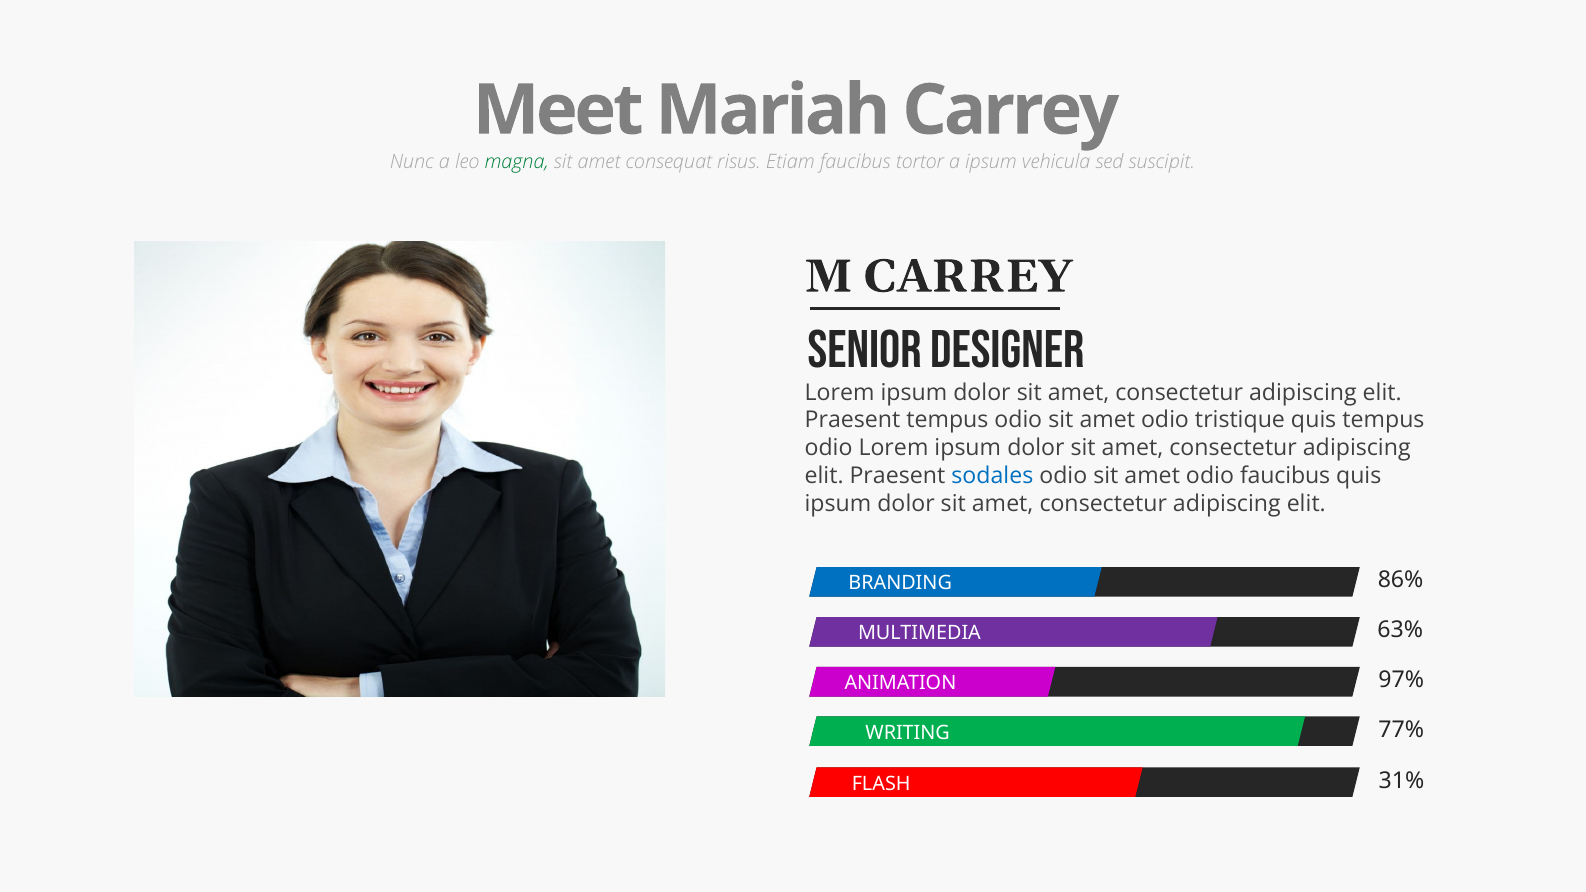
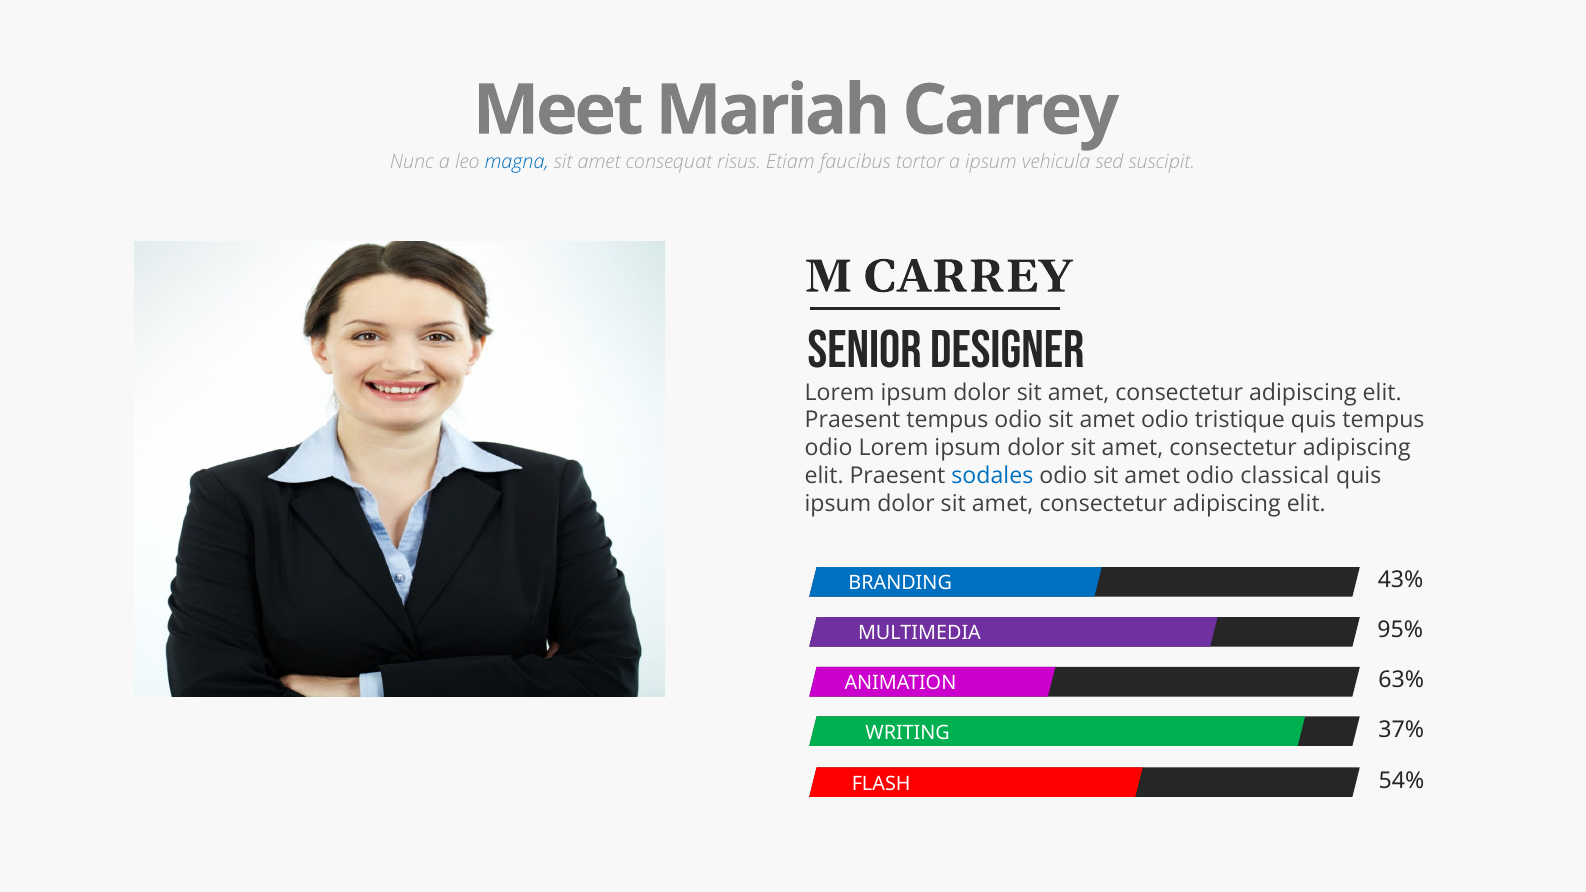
magna colour: green -> blue (517, 162)
odio faucibus: faucibus -> classical (1285, 476)
86%: 86% -> 43% (1401, 580)
63%: 63% -> 95% (1400, 630)
97%: 97% -> 63% (1401, 680)
77%: 77% -> 37% (1401, 730)
31%: 31% -> 54% (1401, 781)
